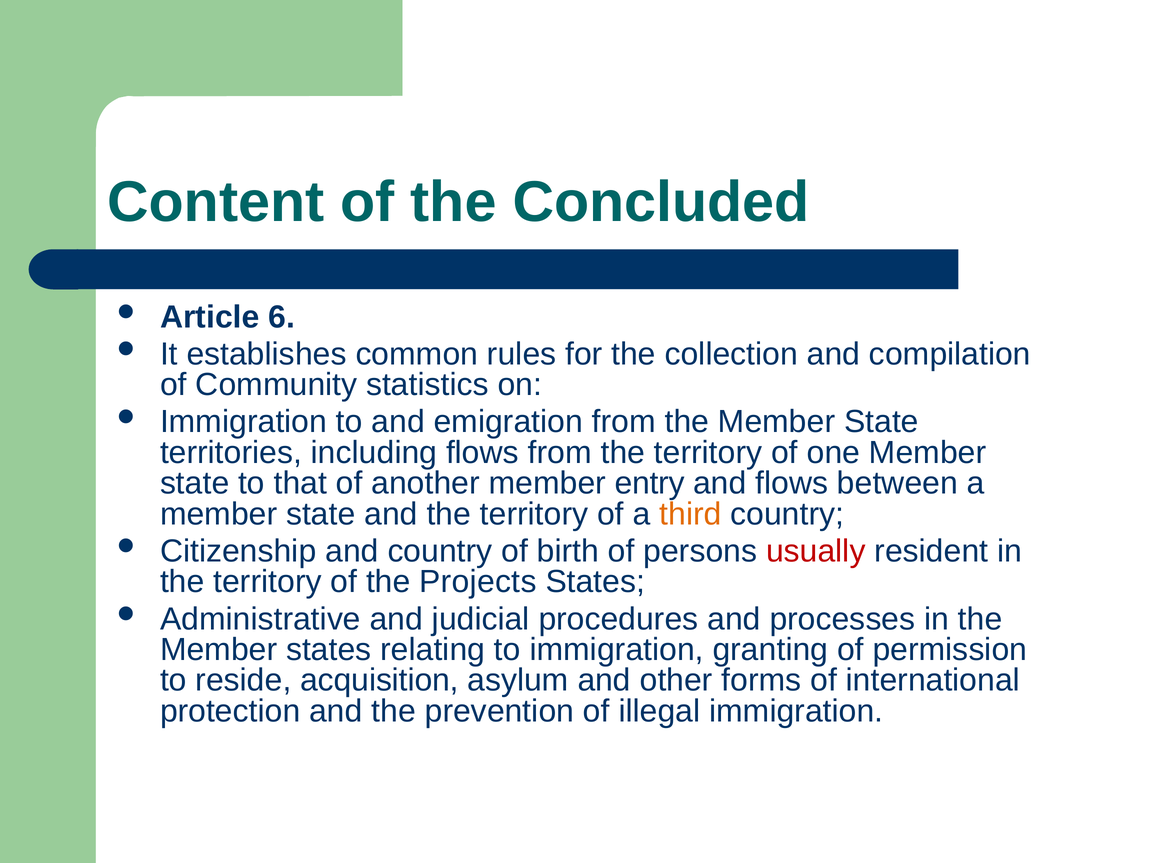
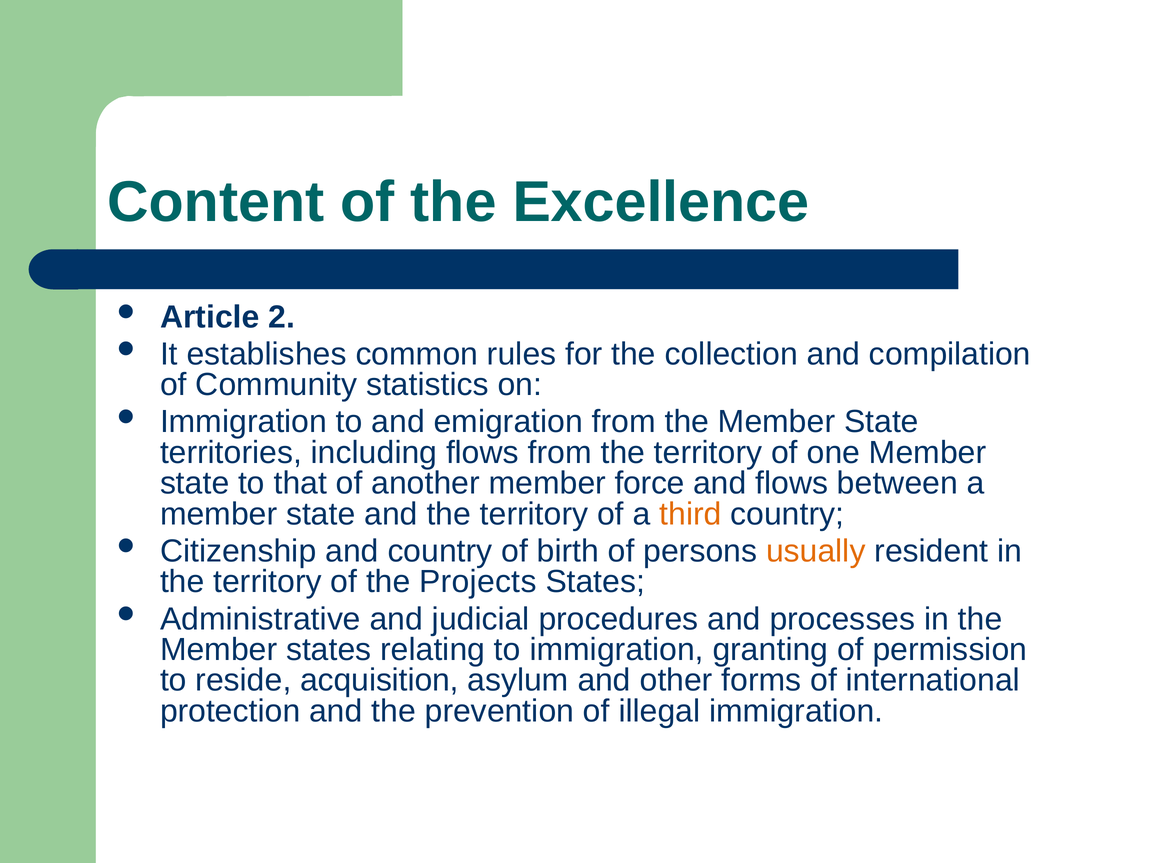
Concluded: Concluded -> Excellence (661, 202)
6: 6 -> 2 (282, 317)
entry: entry -> force (650, 483)
usually colour: red -> orange (816, 551)
